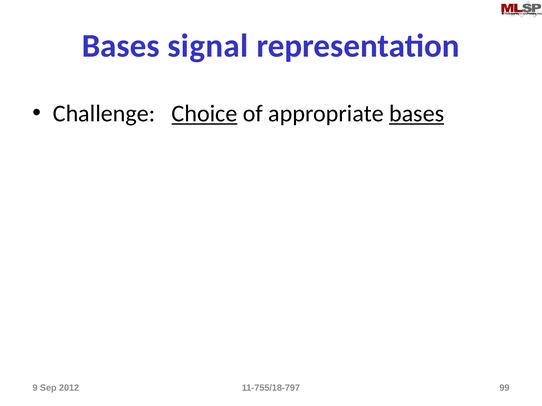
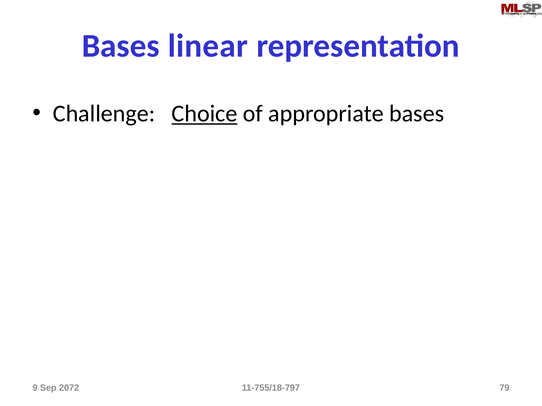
signal: signal -> linear (208, 46)
bases underline: present -> none (417, 114)
2012: 2012 -> 2072 (69, 388)
99: 99 -> 79 (504, 388)
